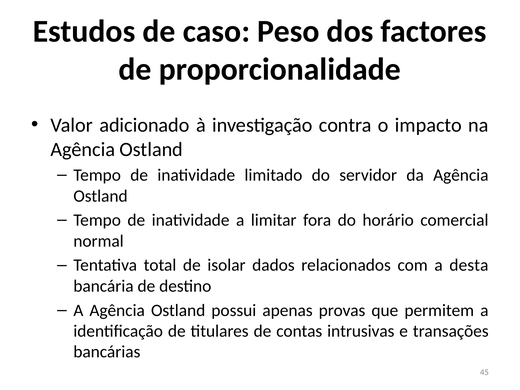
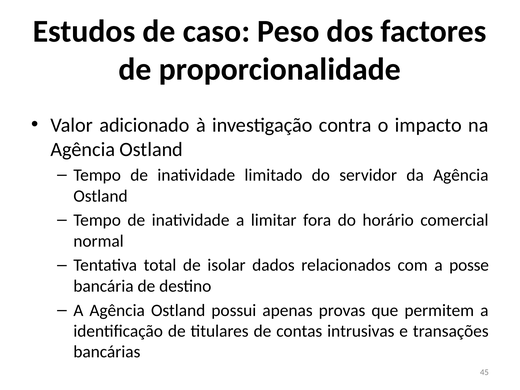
desta: desta -> posse (469, 265)
